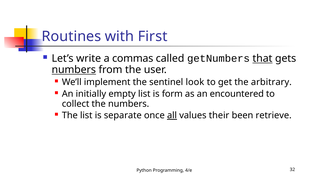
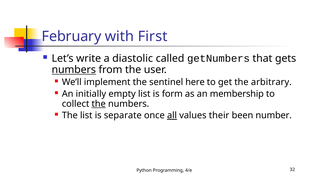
Routines: Routines -> February (72, 36)
commas: commas -> diastolic (133, 59)
that underline: present -> none (262, 59)
look: look -> here (195, 82)
encountered: encountered -> membership (237, 94)
the underline: none -> present (99, 104)
retrieve: retrieve -> number (274, 115)
